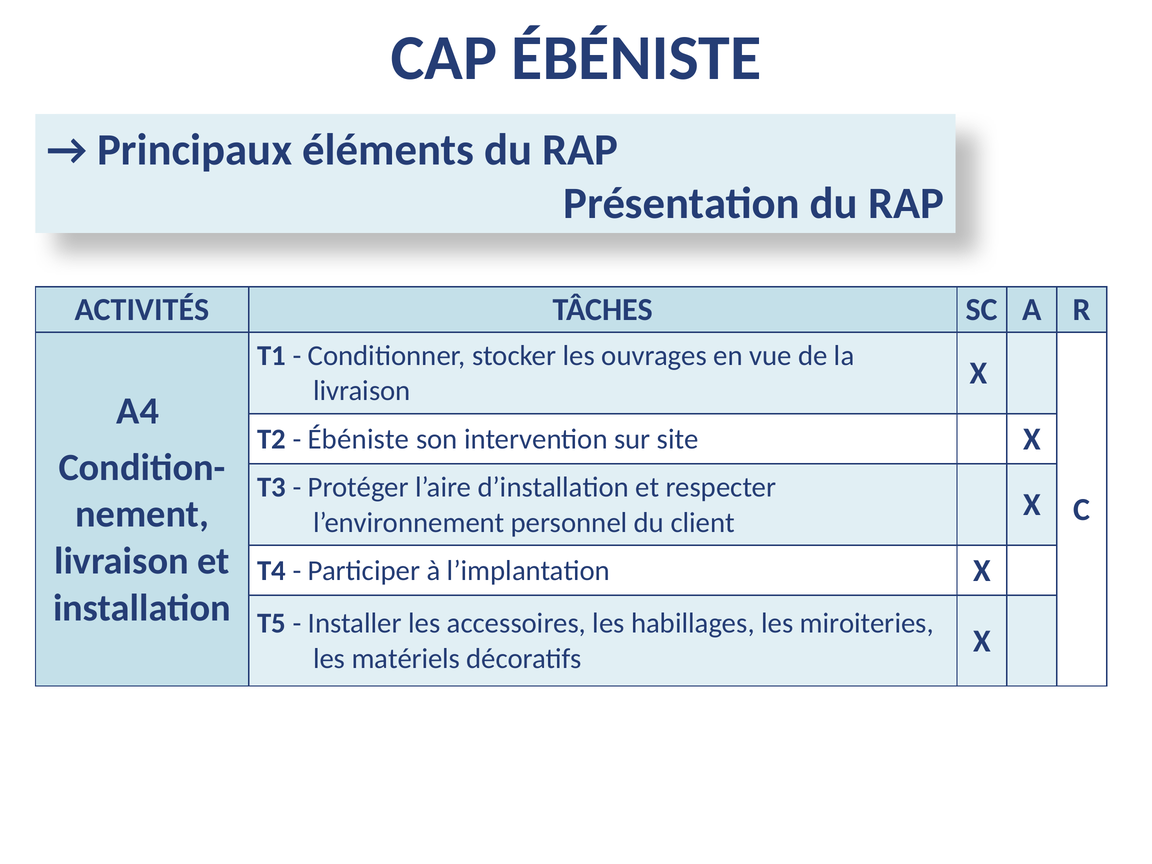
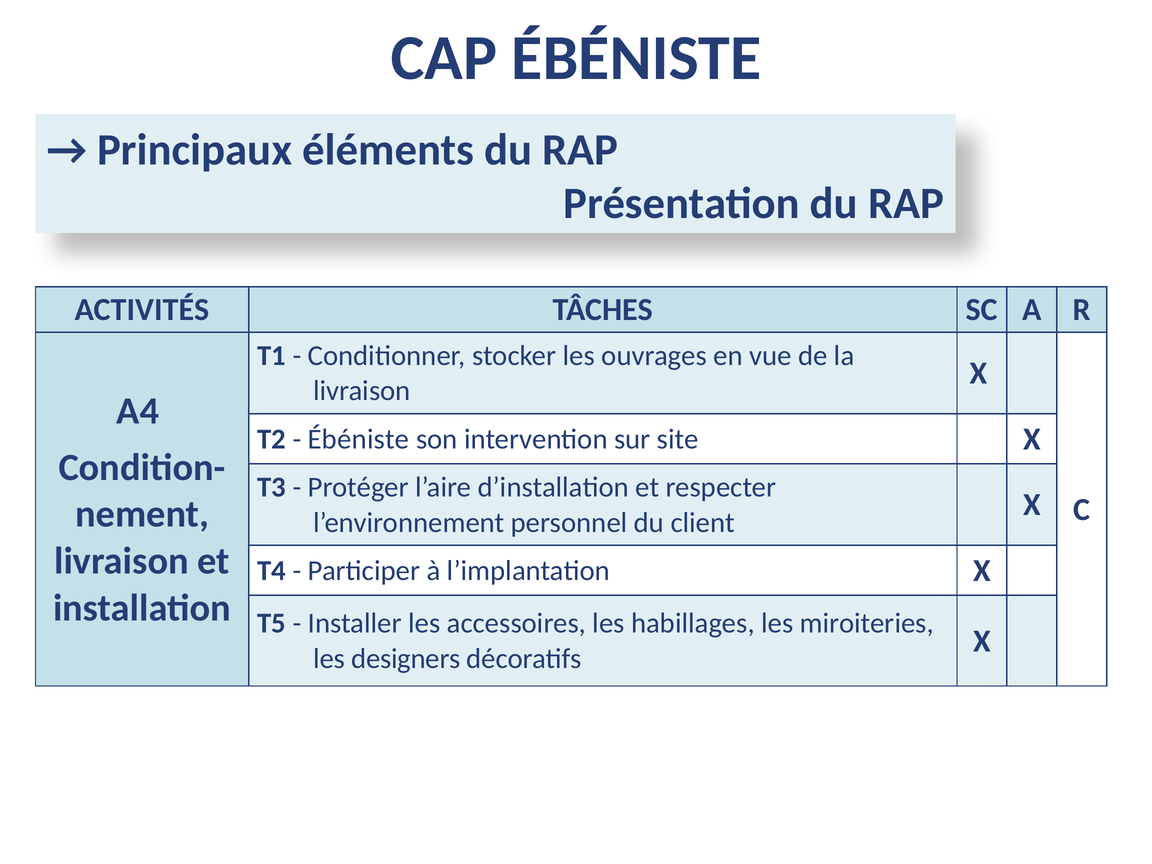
matériels: matériels -> designers (406, 659)
